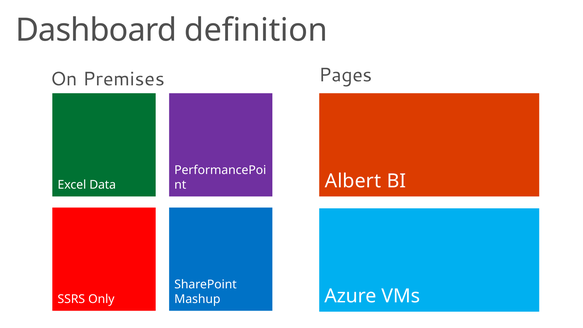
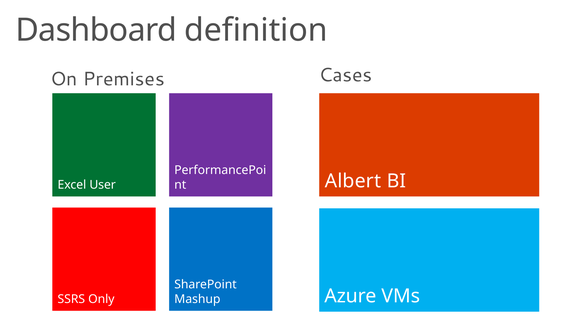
Pages: Pages -> Cases (346, 75)
Data: Data -> User (103, 185)
